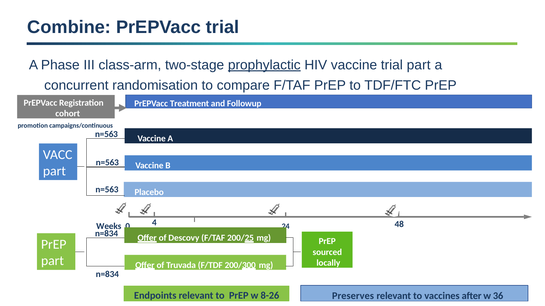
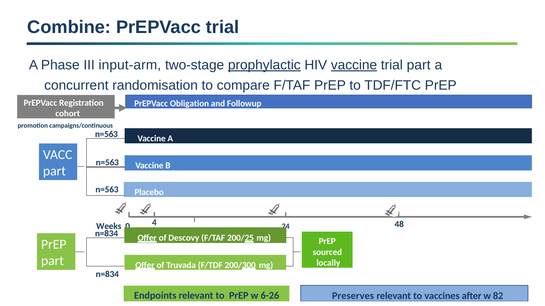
class-arm: class-arm -> input-arm (130, 65)
vaccine underline: none -> present (354, 65)
Treatment: Treatment -> Obligation (189, 104)
8-26: 8-26 -> 6-26 (270, 296)
36: 36 -> 82 (498, 296)
